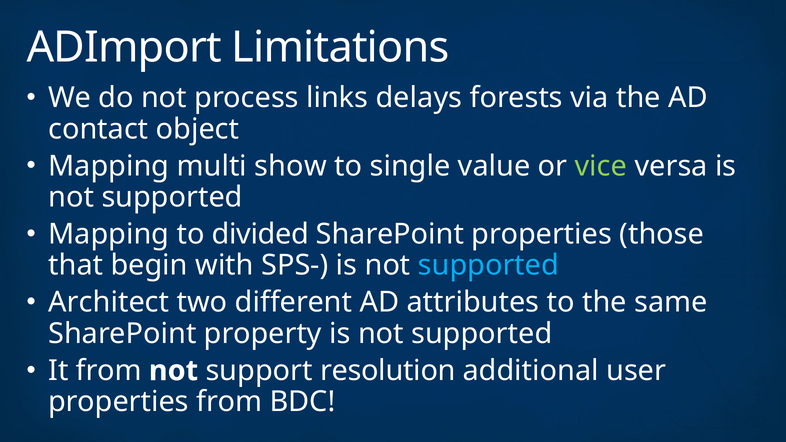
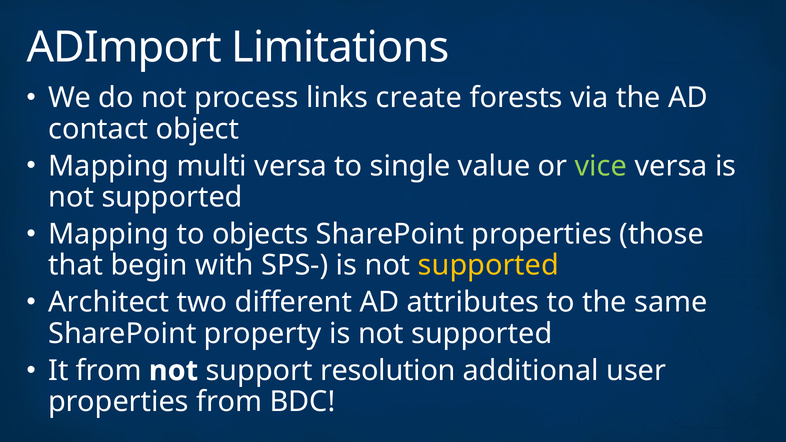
delays: delays -> create (419, 98)
multi show: show -> versa (291, 166)
divided: divided -> objects (260, 234)
supported colour: light blue -> yellow (488, 265)
